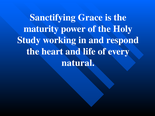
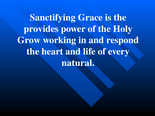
maturity: maturity -> provides (41, 29)
Study: Study -> Grow (29, 40)
